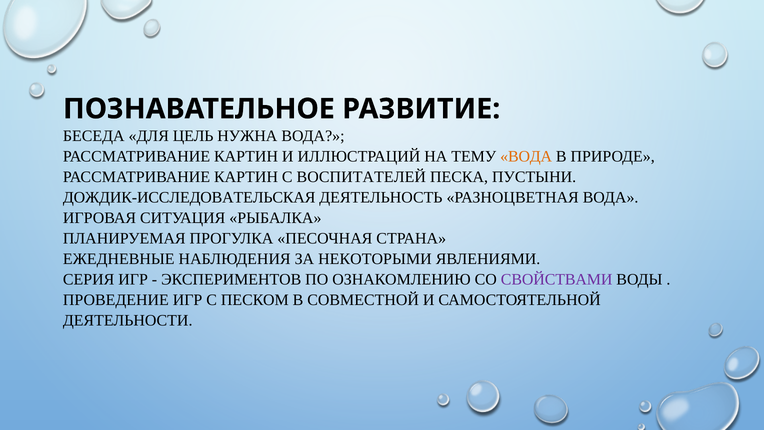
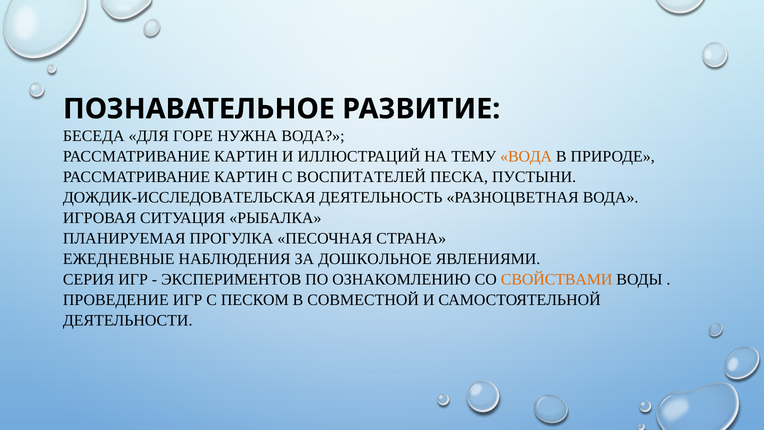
ЦЕЛЬ: ЦЕЛЬ -> ГОРЕ (193, 136)
НЕКОТОРЫМИ: НЕКОТОРЫМИ -> ДОШКОЛЬНОЕ (375, 259)
СВОЙСТВАМИ colour: purple -> orange (557, 279)
